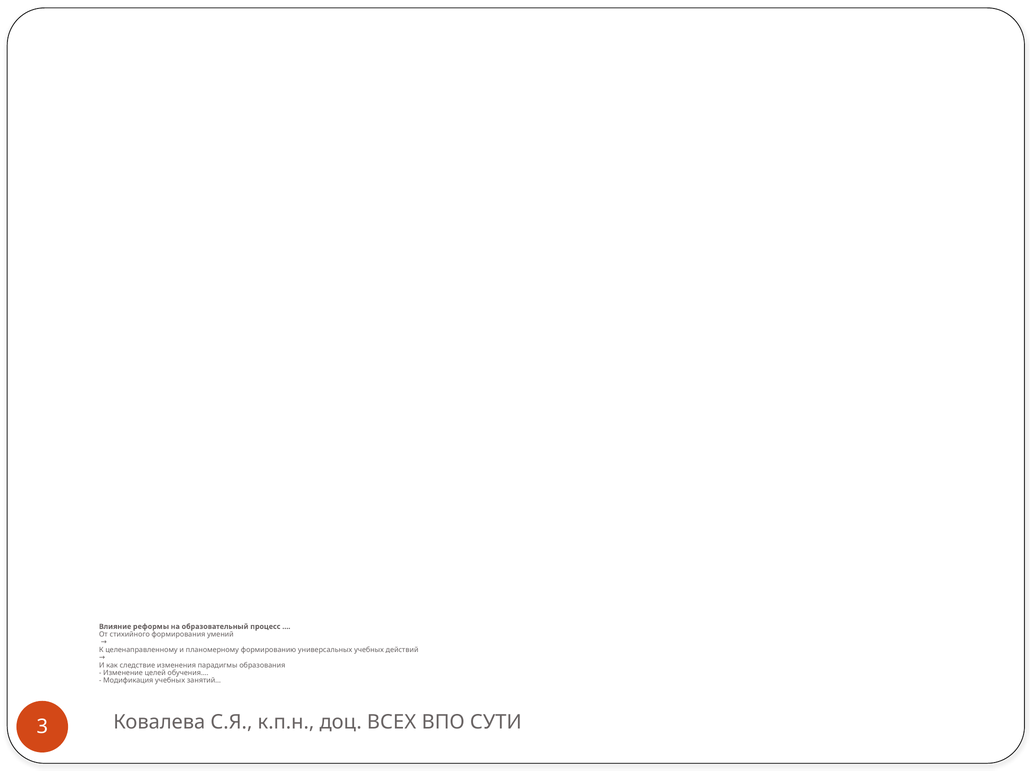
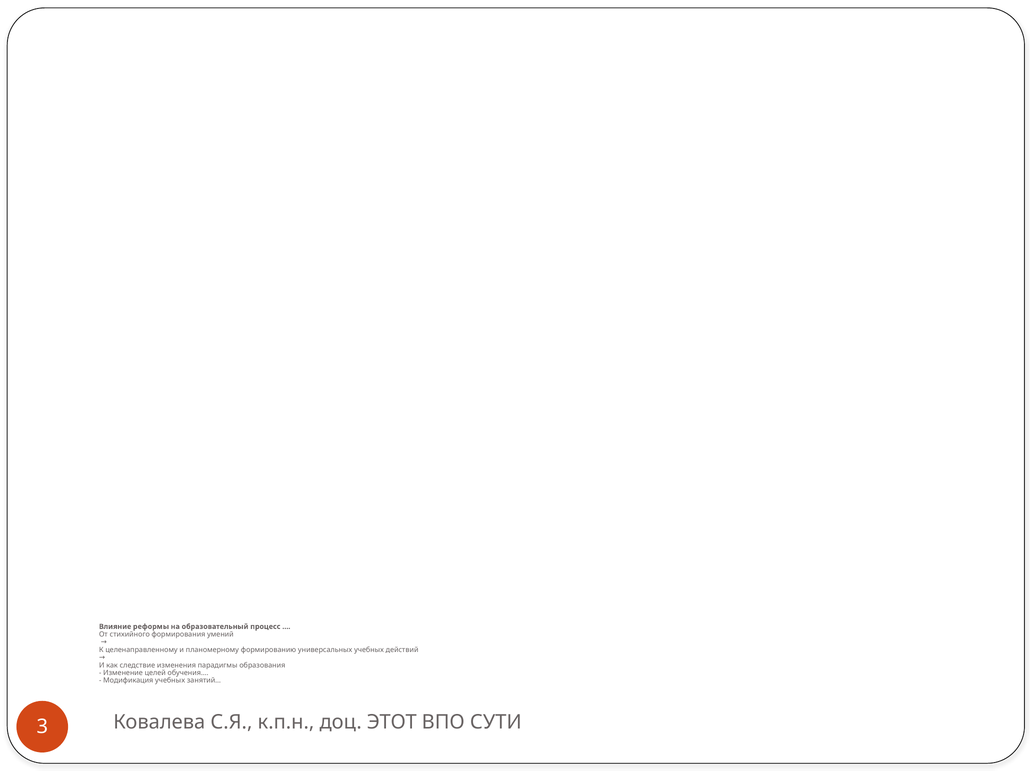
ВСЕХ: ВСЕХ -> ЭТОТ (392, 722)
